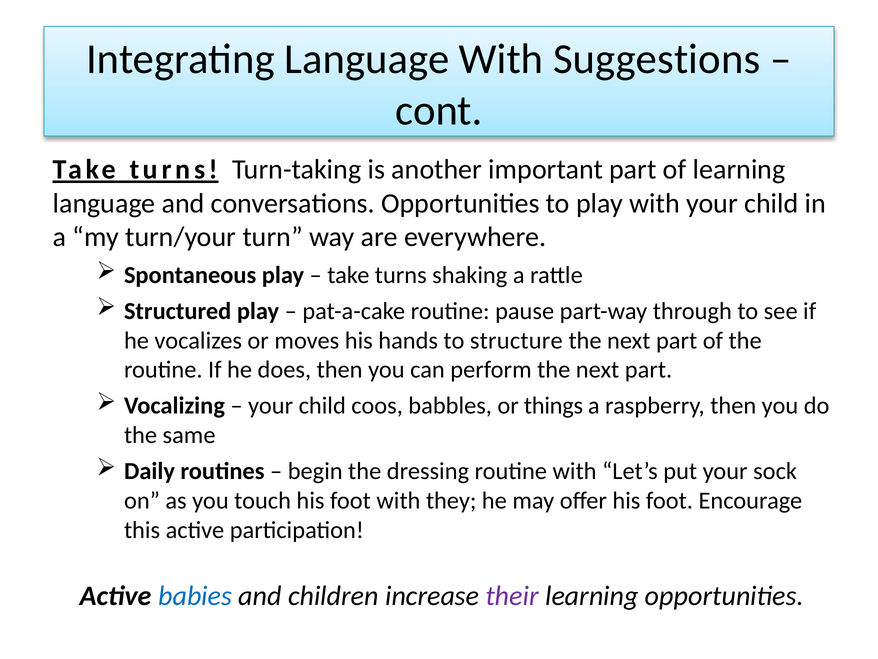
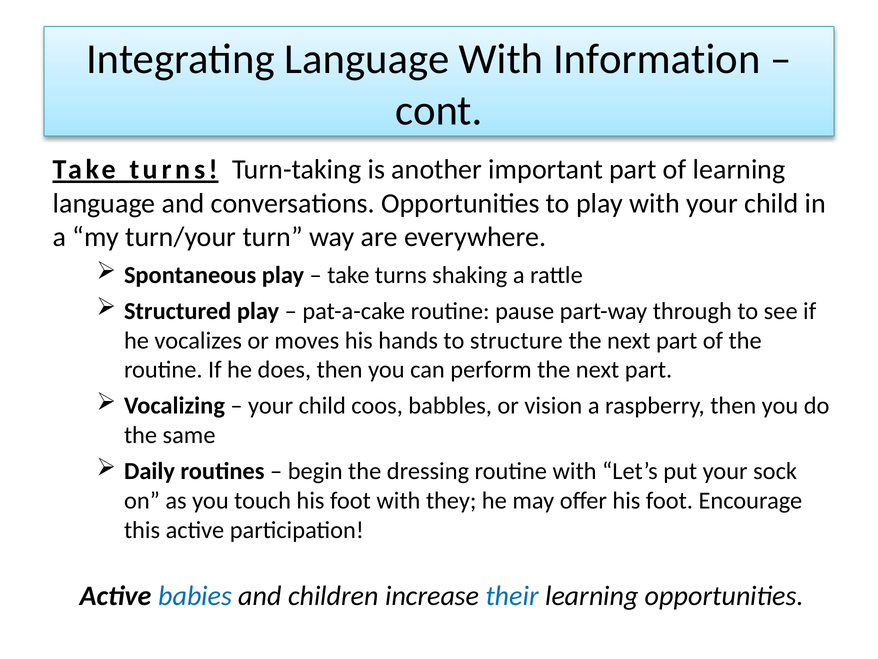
Suggestions: Suggestions -> Information (657, 59)
things: things -> vision (553, 406)
their colour: purple -> blue (512, 596)
